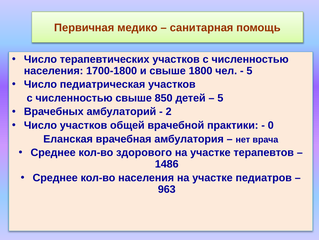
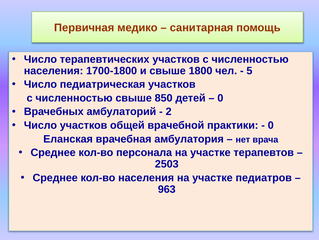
5: 5 -> 0 (220, 98)
здорового: здорового -> персонала (144, 152)
1486: 1486 -> 2503 (167, 164)
